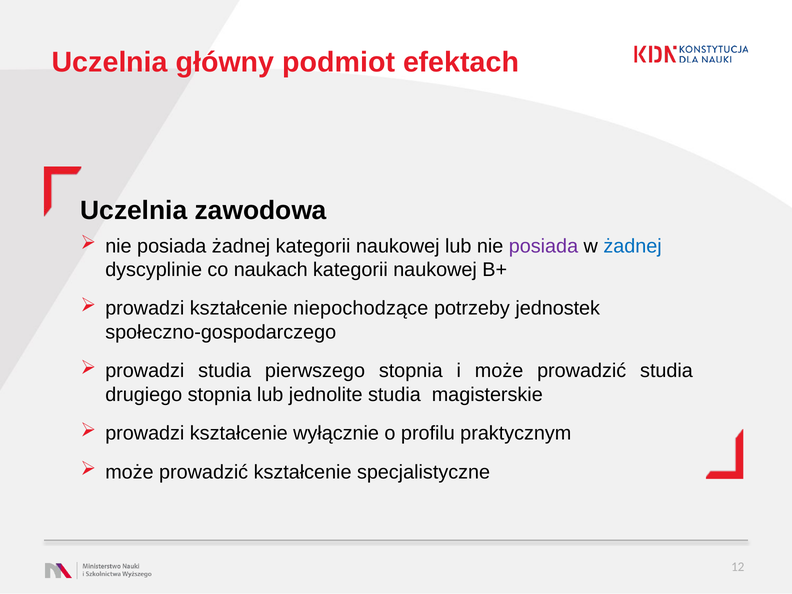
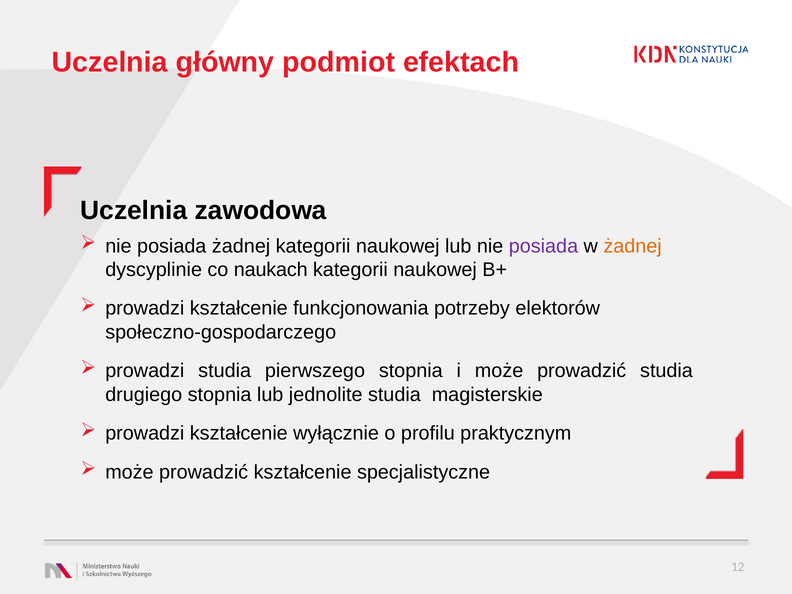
żadnej colour: blue -> orange (633, 246)
niepochodzące: niepochodzące -> funkcjonowania (361, 308)
jednostek: jednostek -> elektorów (558, 308)
